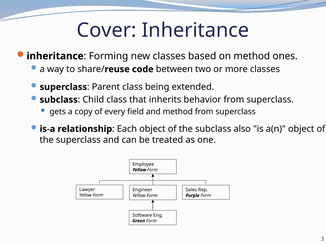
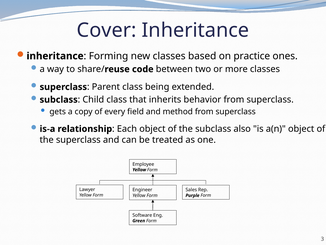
on method: method -> practice (252, 56)
